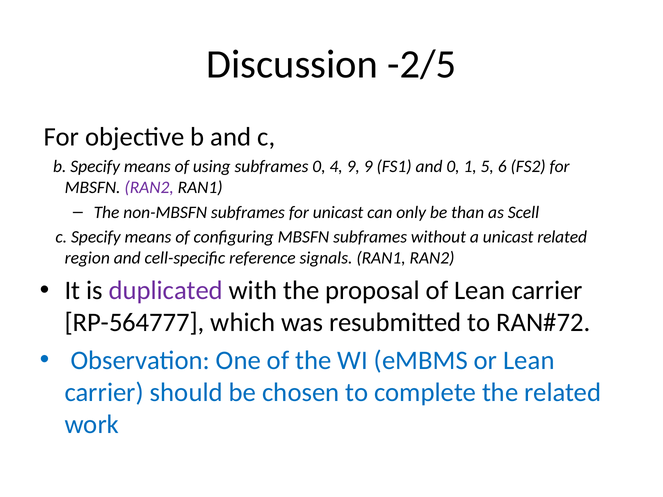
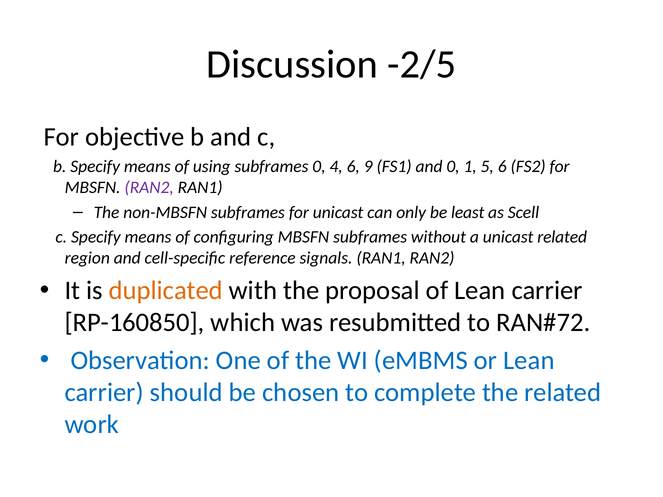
4 9: 9 -> 6 (353, 167)
than: than -> least (468, 212)
duplicated colour: purple -> orange (166, 291)
RP-564777: RP-564777 -> RP-160850 (135, 323)
